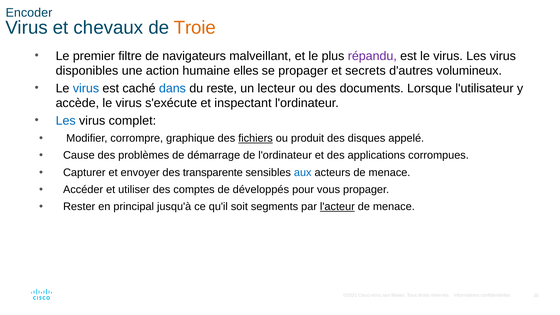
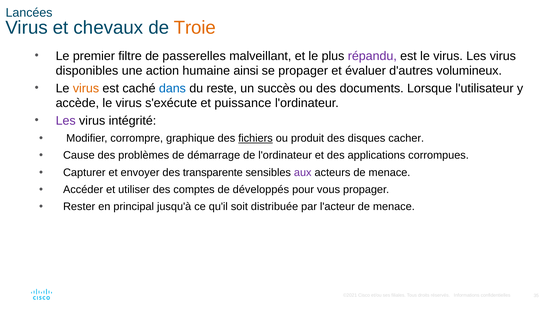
Encoder: Encoder -> Lancées (29, 13)
navigateurs: navigateurs -> passerelles (194, 56)
elles: elles -> ainsi (246, 71)
secrets: secrets -> évaluer (366, 71)
virus colour: blue -> orange (86, 88)
lecteur: lecteur -> succès (277, 88)
inspectant: inspectant -> puissance (243, 103)
Les colour: blue -> purple (66, 121)
complet: complet -> intégrité (132, 121)
appelé: appelé -> cacher (406, 138)
aux colour: blue -> purple (303, 172)
segments: segments -> distribuée (275, 207)
l'acteur underline: present -> none (337, 207)
